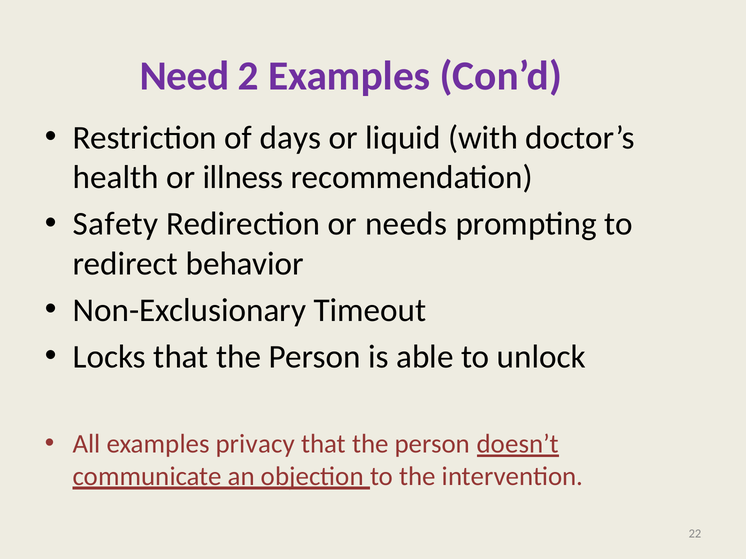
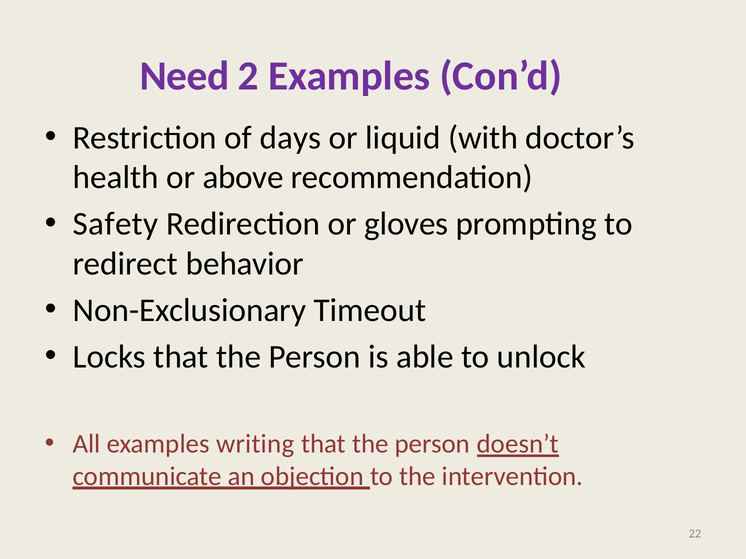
illness: illness -> above (243, 178)
needs: needs -> gloves (406, 224)
privacy: privacy -> writing (255, 444)
